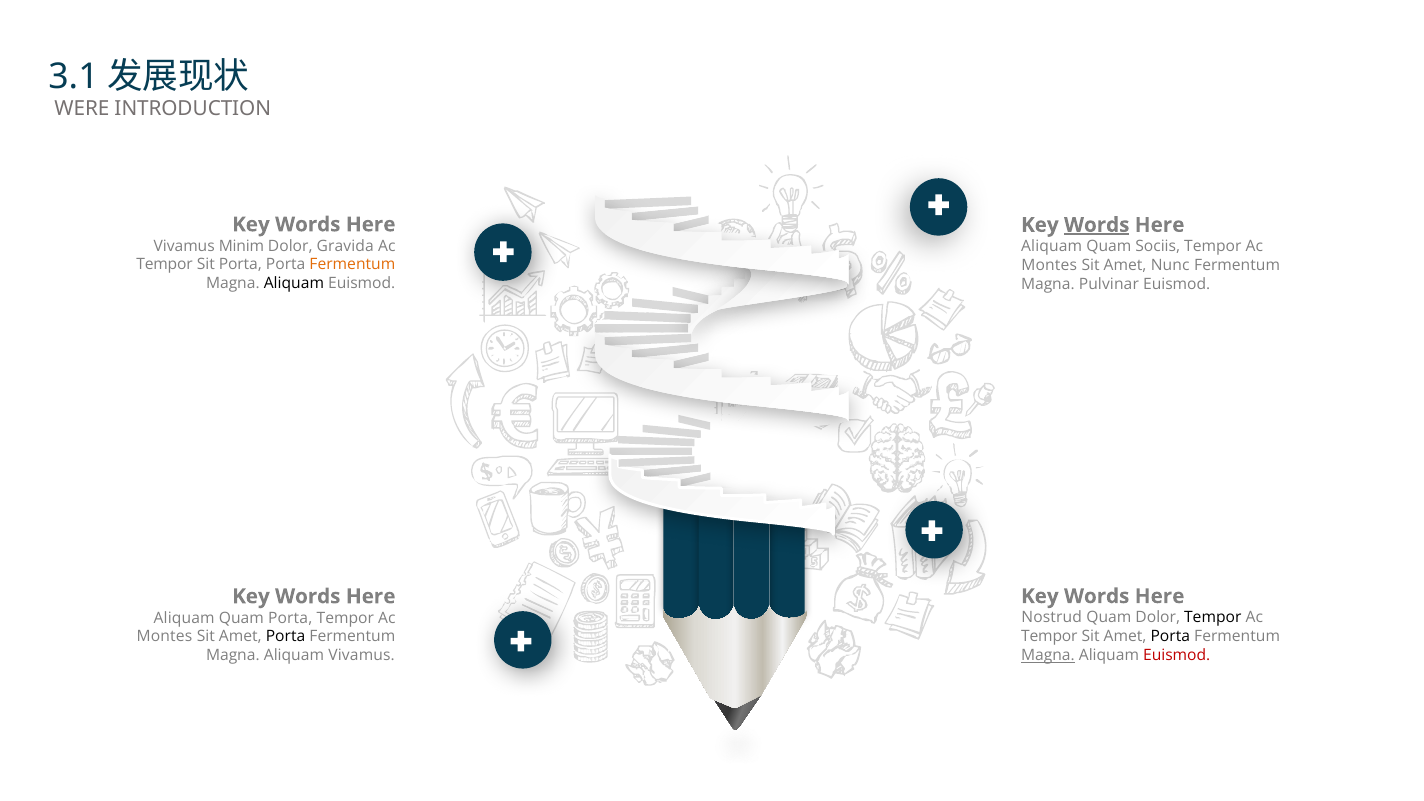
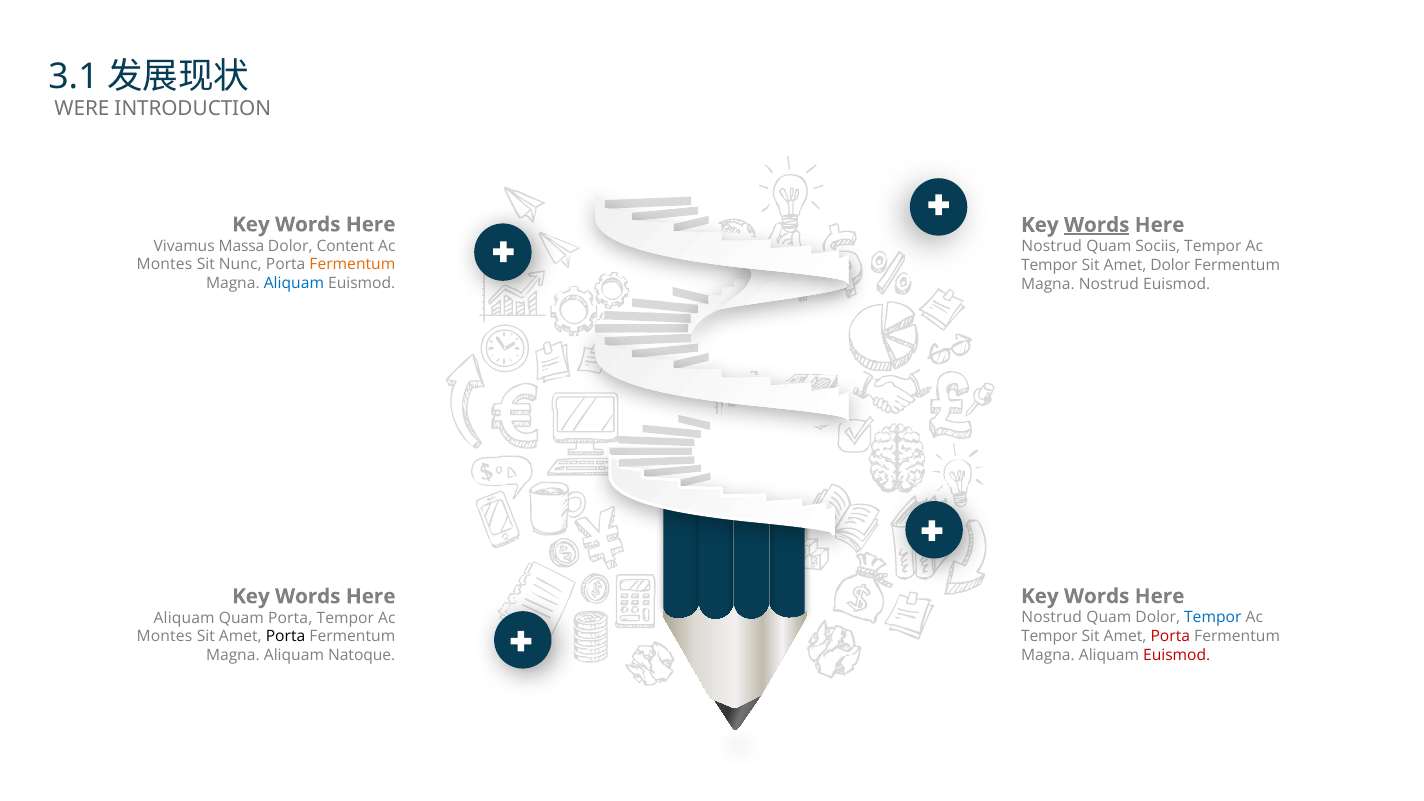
Minim: Minim -> Massa (241, 246)
Gravida: Gravida -> Content (345, 246)
Aliquam: Aliquam -> Nostrud (1052, 246)
Tempor: Tempor -> Montes (164, 265)
Sit Porta: Porta -> Nunc (240, 265)
Montes: Montes -> Tempor (1049, 265)
Amet Nunc: Nunc -> Dolor (1170, 265)
Aliquam colour: black -> blue (294, 284)
Magna Pulvinar: Pulvinar -> Nostrud (1109, 284)
Tempor colour: black -> blue (1213, 618)
Porta colour: black -> red (1170, 637)
Magna underline: present -> none (1048, 655)
Aliquam Vivamus: Vivamus -> Natoque (362, 655)
